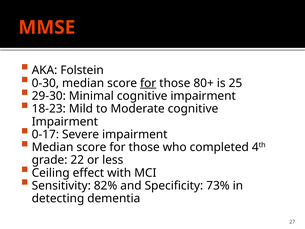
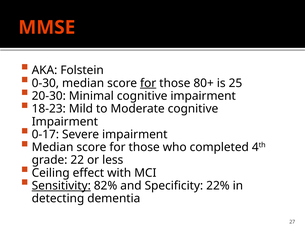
29-30: 29-30 -> 20-30 (49, 96)
Sensitivity underline: none -> present (61, 186)
73%: 73% -> 22% (218, 186)
